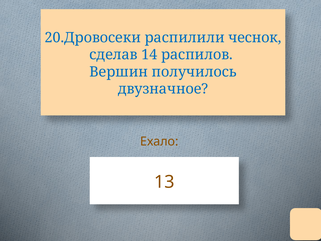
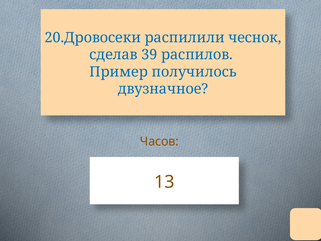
14: 14 -> 39 (149, 55)
Вершин: Вершин -> Пример (119, 72)
Ехало: Ехало -> Часов (159, 141)
